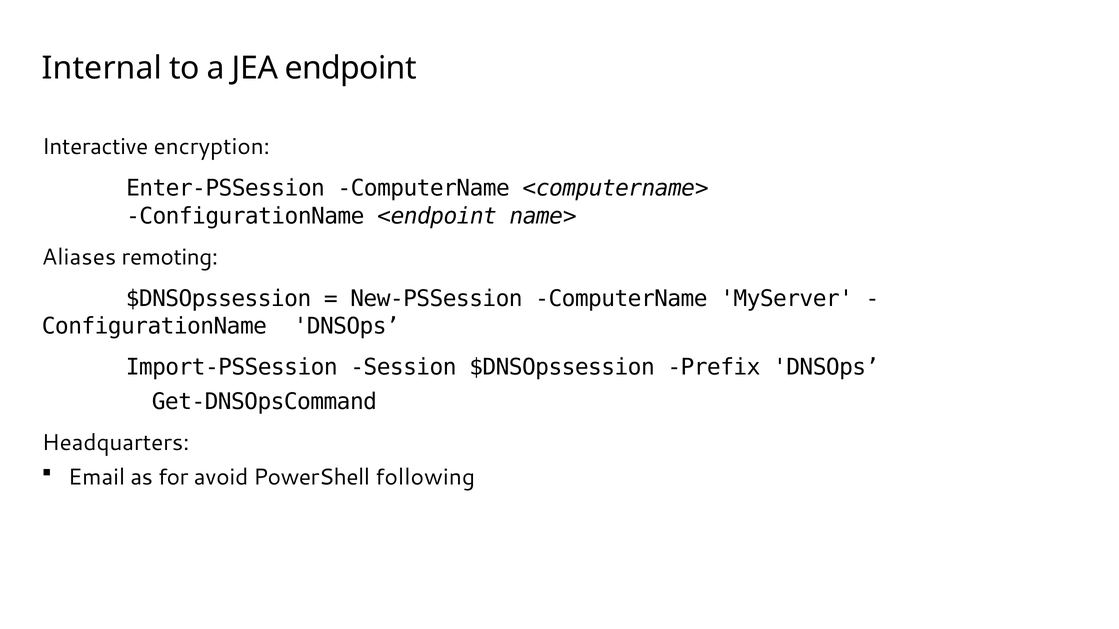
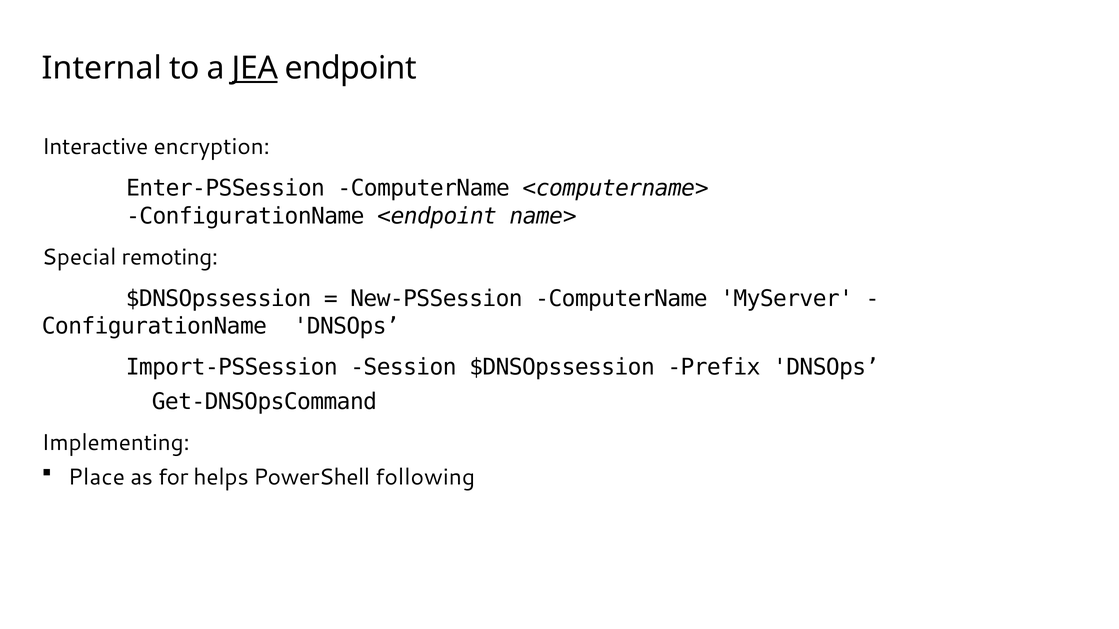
JEA underline: none -> present (255, 68)
Aliases: Aliases -> Special (79, 257)
Headquarters: Headquarters -> Implementing (116, 443)
Email: Email -> Place (96, 477)
avoid: avoid -> helps (221, 477)
